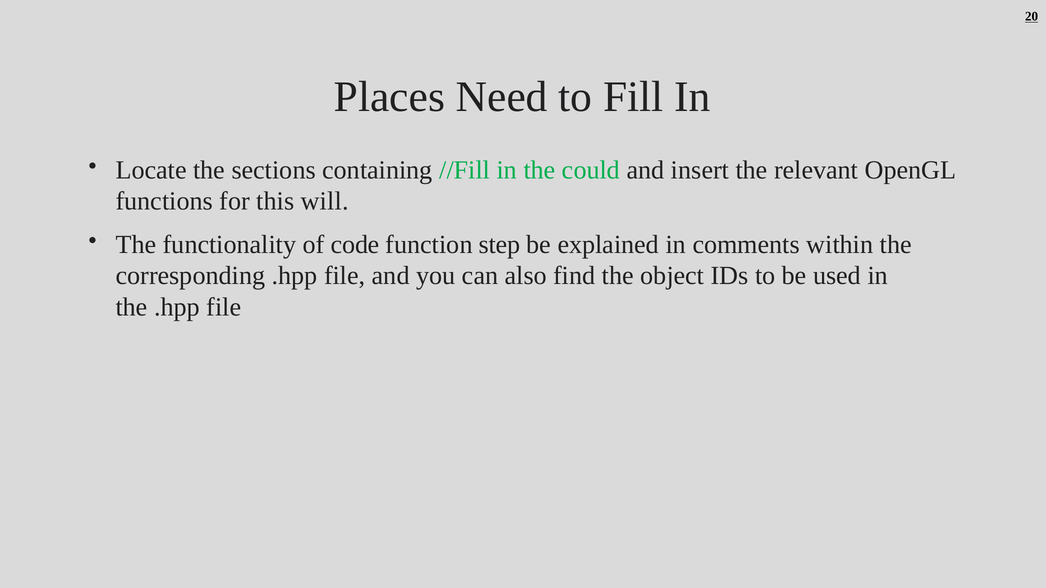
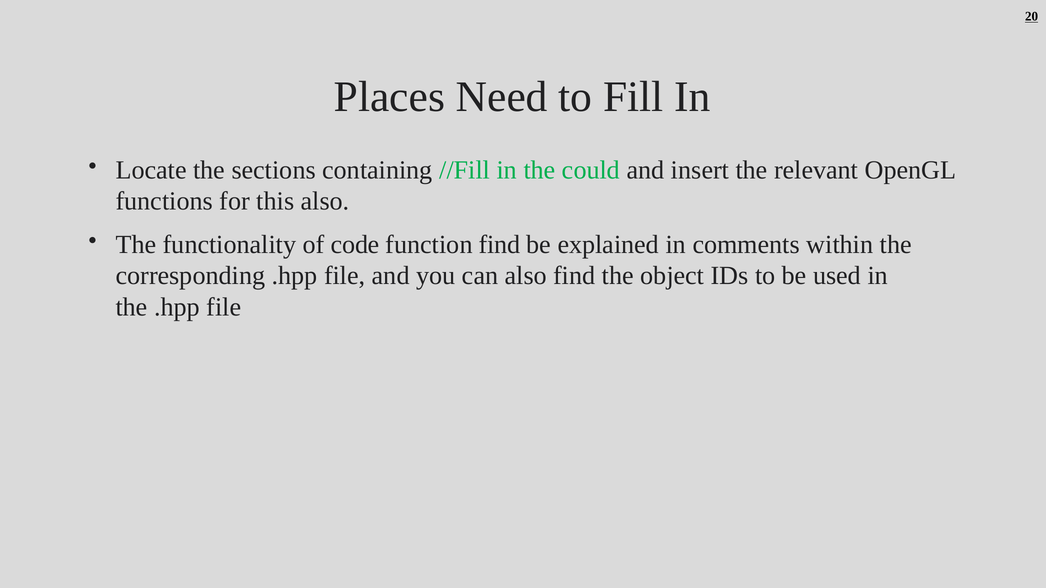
this will: will -> also (325, 201)
function step: step -> find (500, 245)
